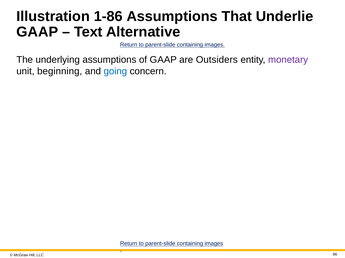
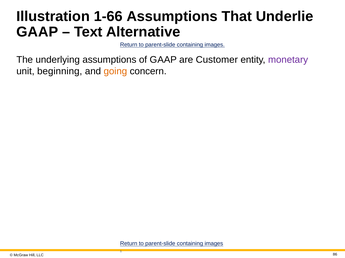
1-86: 1-86 -> 1-66 (108, 16)
Outsiders: Outsiders -> Customer (217, 60)
going colour: blue -> orange (115, 71)
